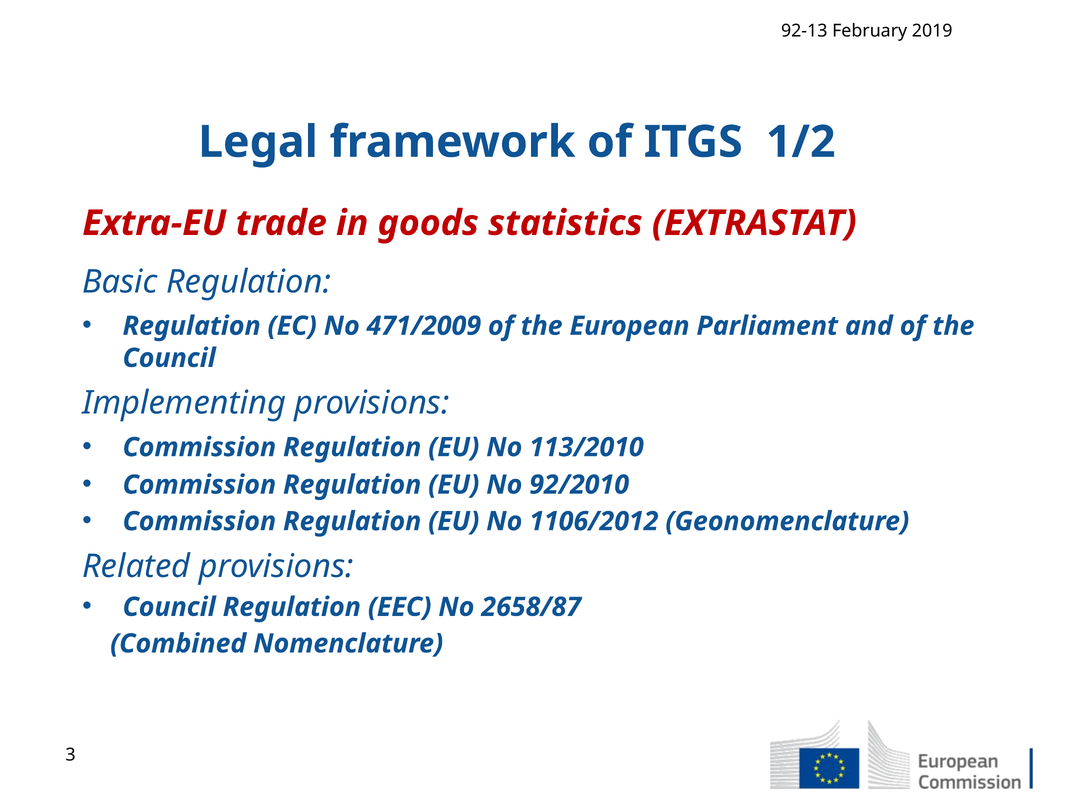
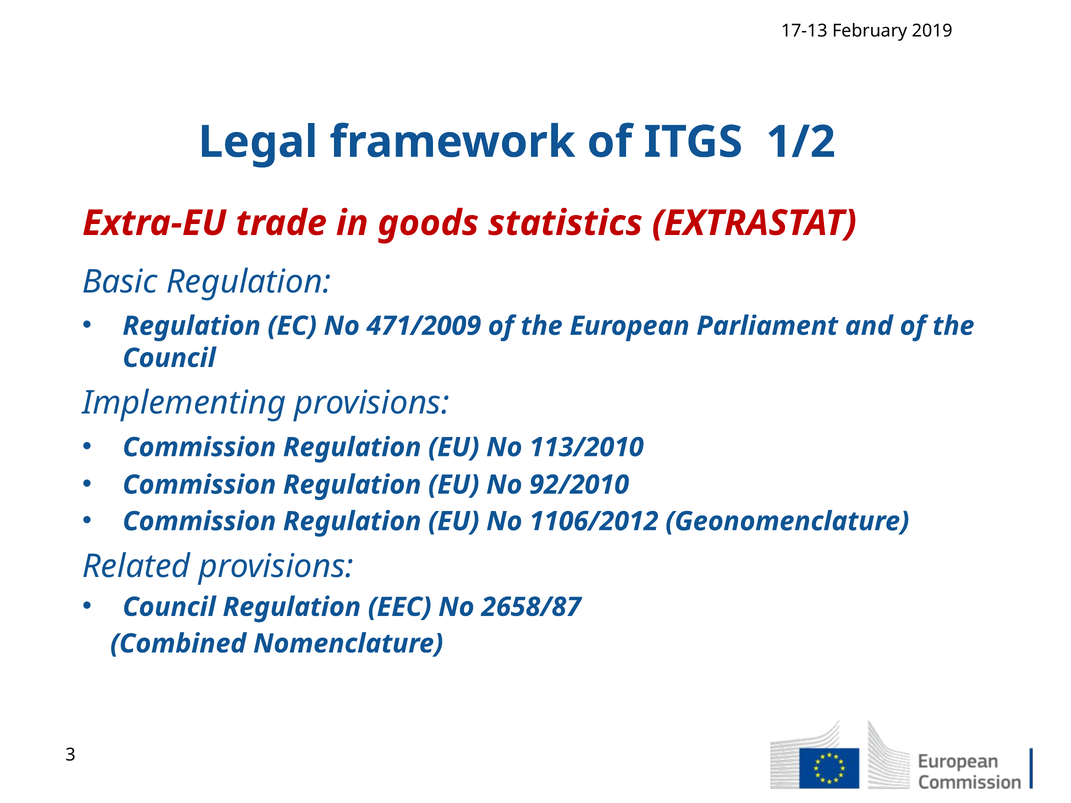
92-13: 92-13 -> 17-13 (804, 31)
